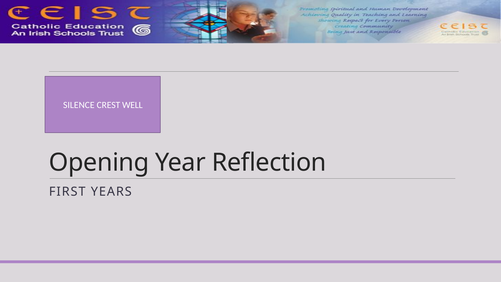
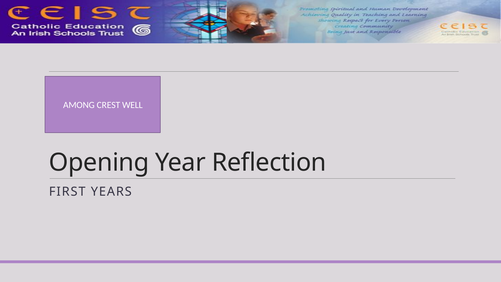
SILENCE: SILENCE -> AMONG (79, 105)
